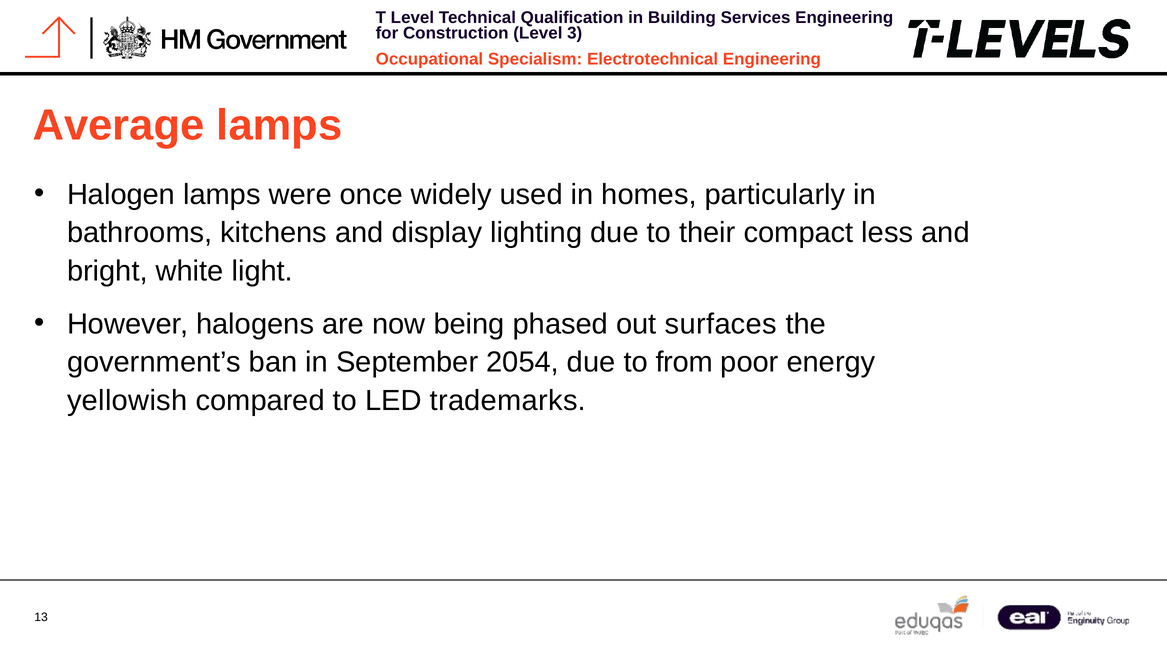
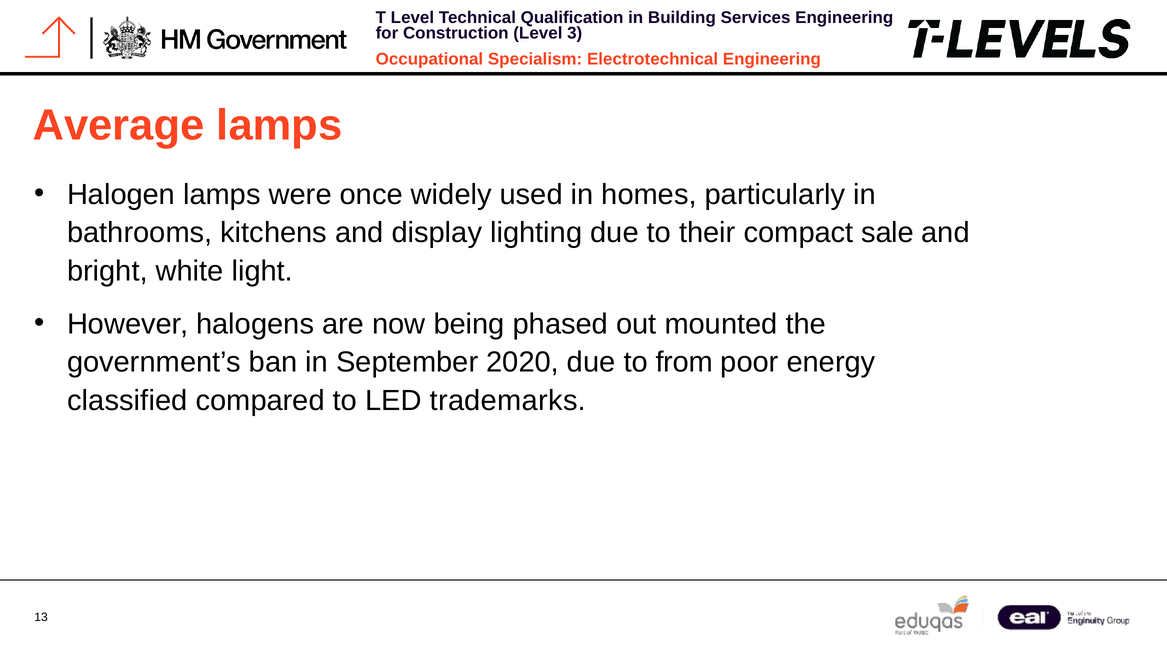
less: less -> sale (888, 233)
surfaces: surfaces -> mounted (721, 324)
2054: 2054 -> 2020 (523, 362)
yellowish: yellowish -> classified (127, 401)
